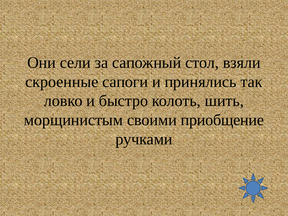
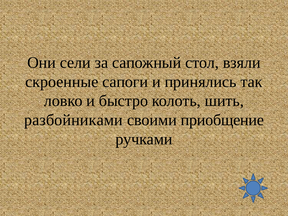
морщинистым: морщинистым -> разбойниками (73, 120)
